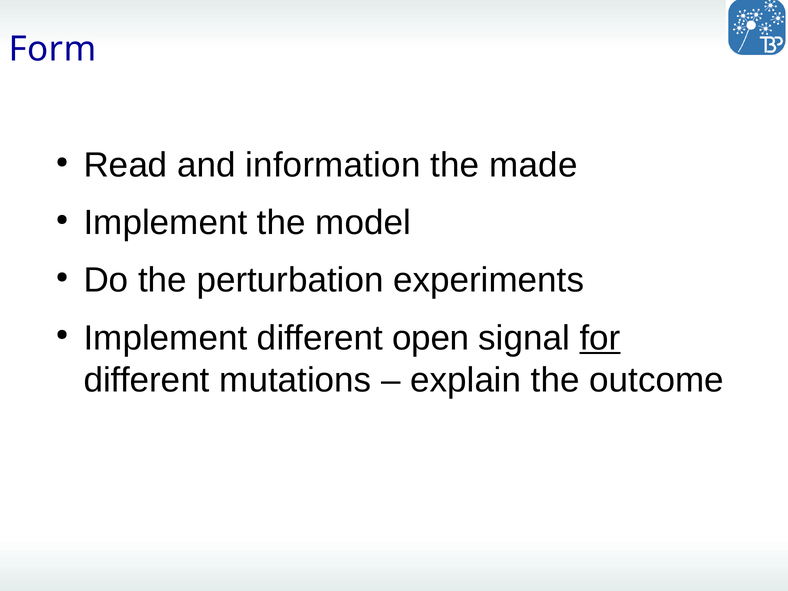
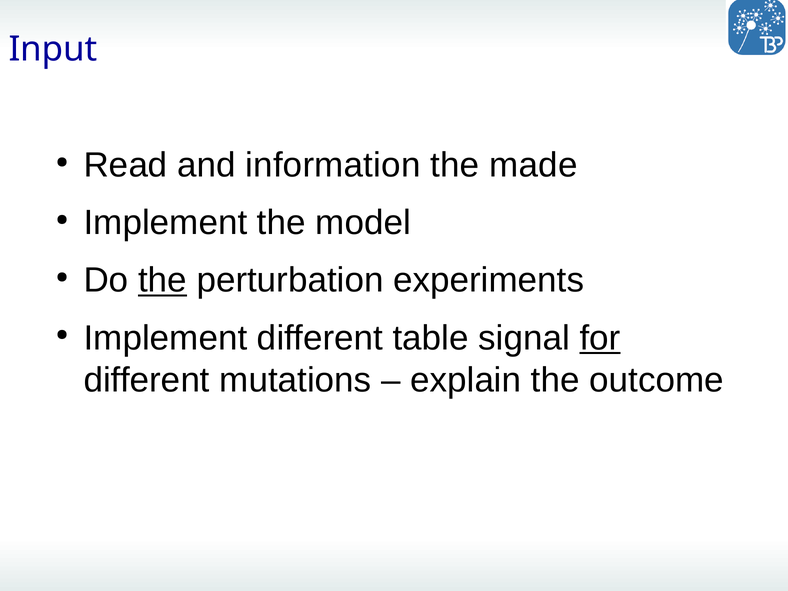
Form: Form -> Input (53, 49)
the underline: none -> present (163, 280)
open: open -> table (431, 338)
